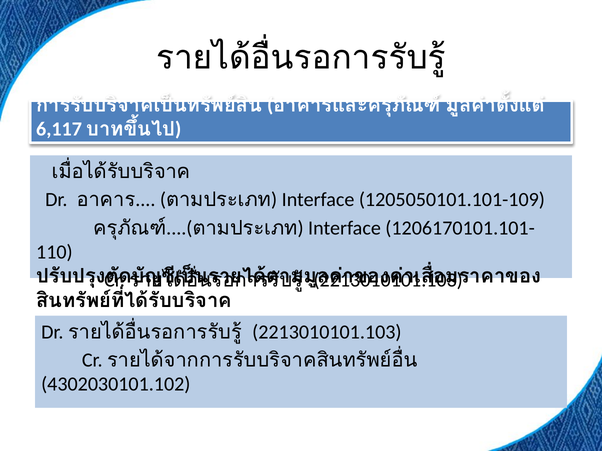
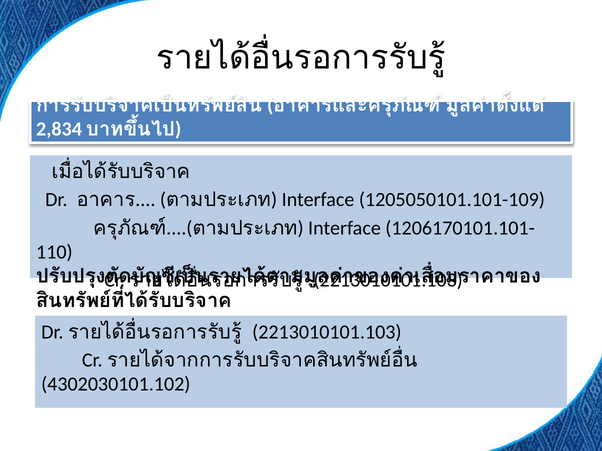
6,117: 6,117 -> 2,834 (59, 130)
